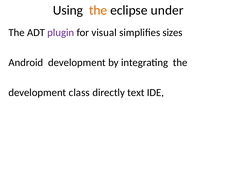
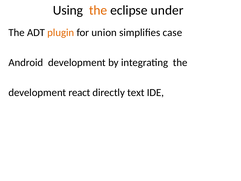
plugin colour: purple -> orange (61, 32)
visual: visual -> union (104, 32)
sizes: sizes -> case (172, 32)
class: class -> react (79, 92)
